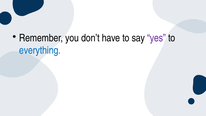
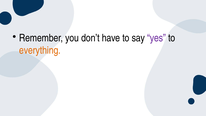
everything colour: blue -> orange (40, 50)
